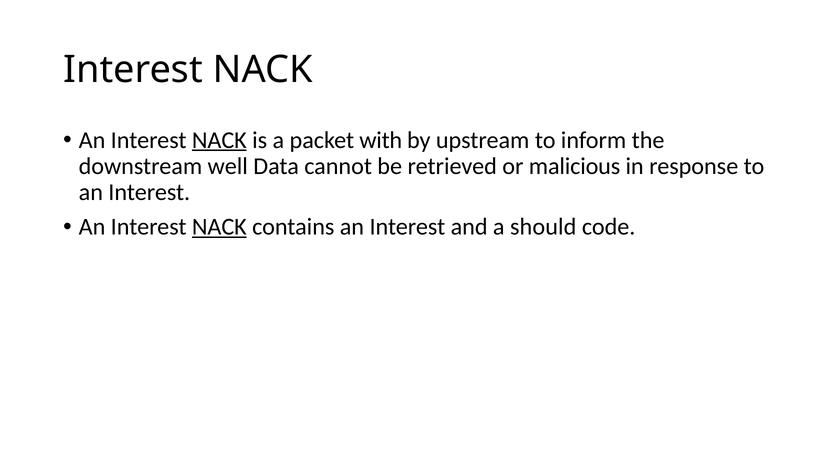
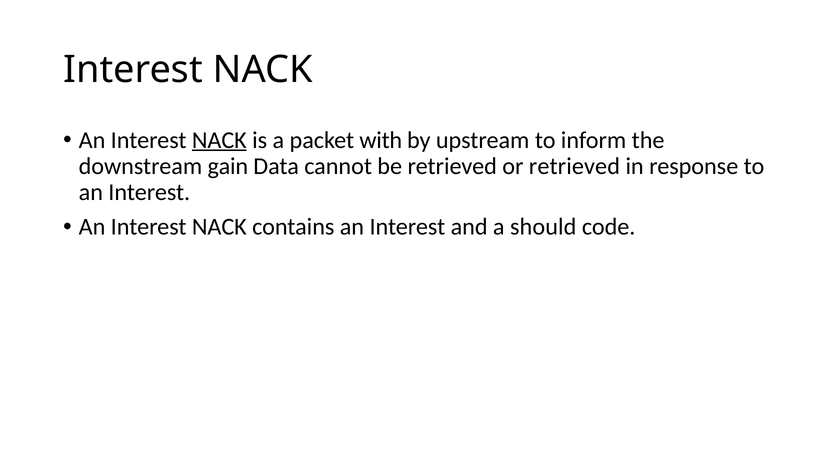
well: well -> gain (228, 166)
or malicious: malicious -> retrieved (574, 166)
NACK underline: present -> none (219, 227)
